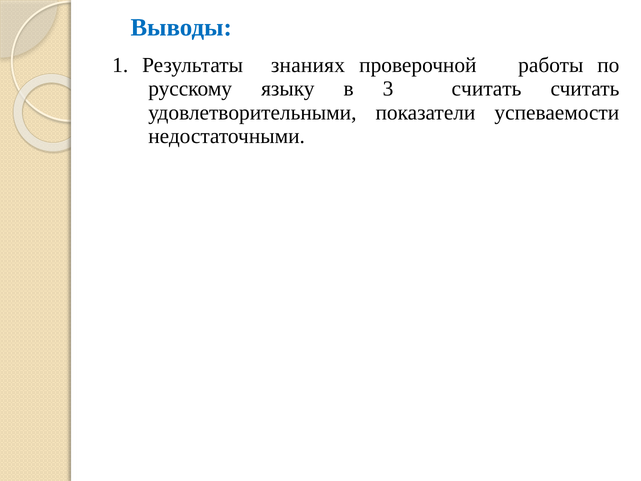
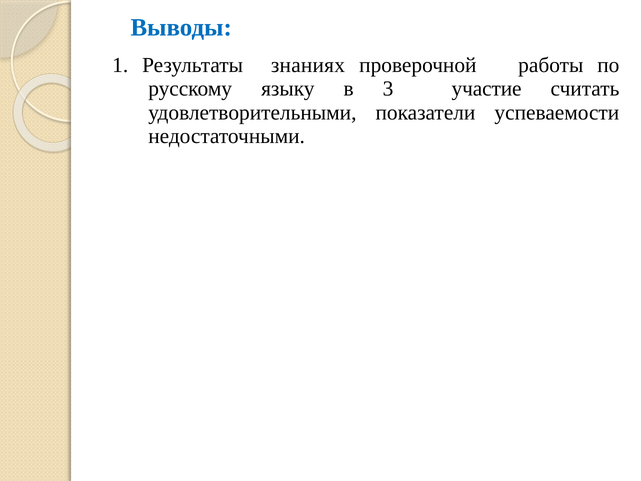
3 считать: считать -> участие (487, 89)
